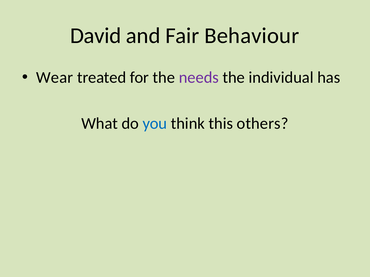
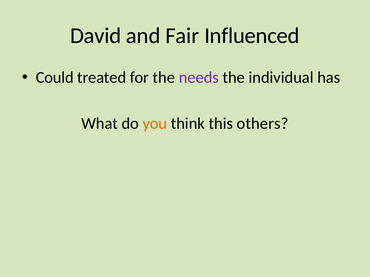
Behaviour: Behaviour -> Influenced (252, 36)
Wear: Wear -> Could (55, 78)
you colour: blue -> orange (155, 124)
